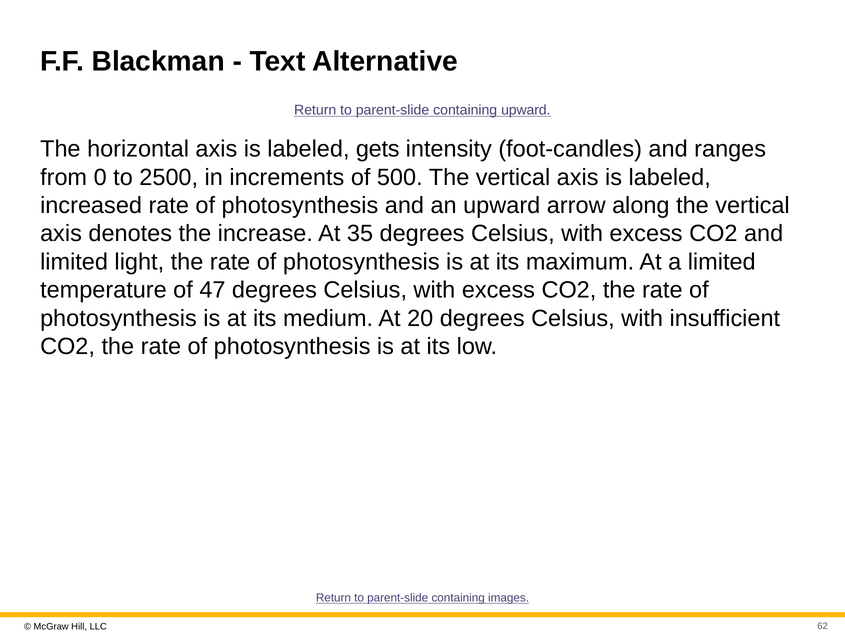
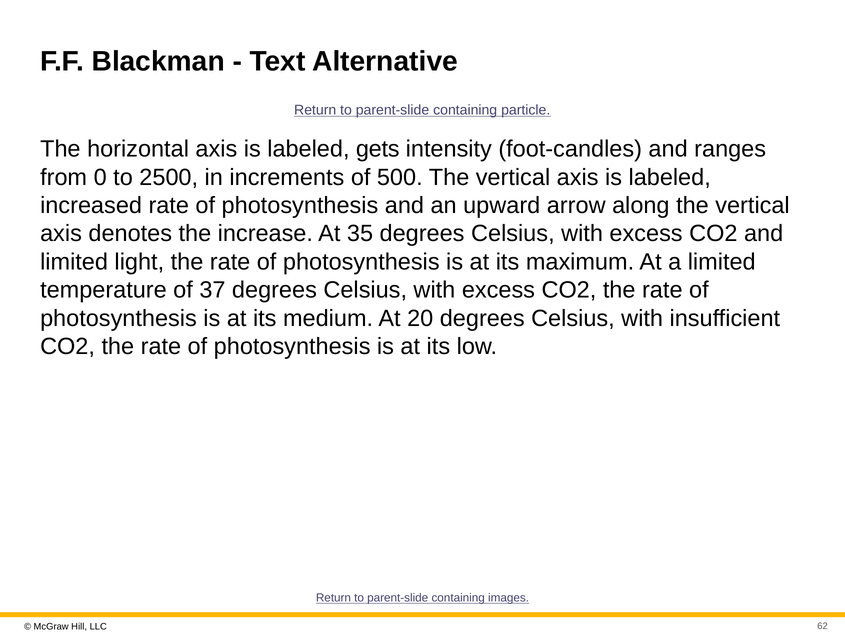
containing upward: upward -> particle (526, 110)
47: 47 -> 37 (212, 290)
